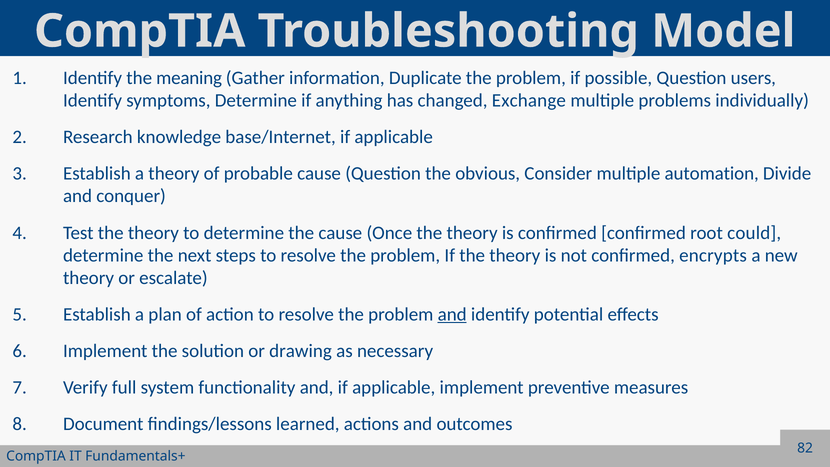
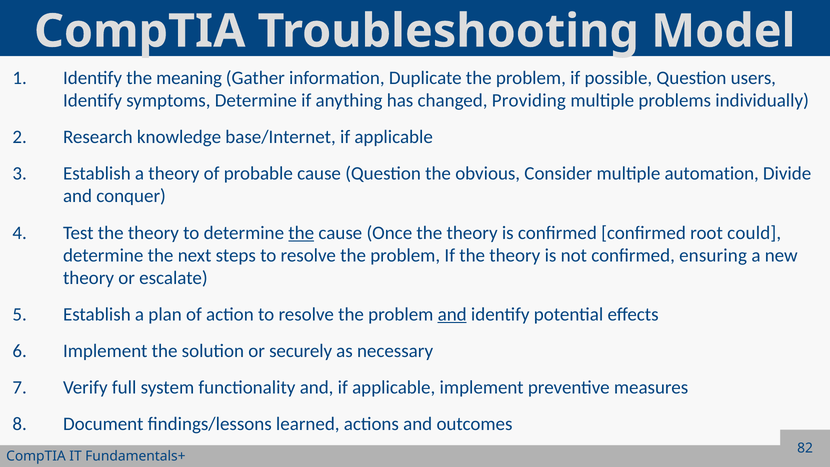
Exchange: Exchange -> Providing (529, 100)
the underline: none -> present (301, 233)
encrypts: encrypts -> ensuring (713, 255)
drawing: drawing -> securely (301, 351)
